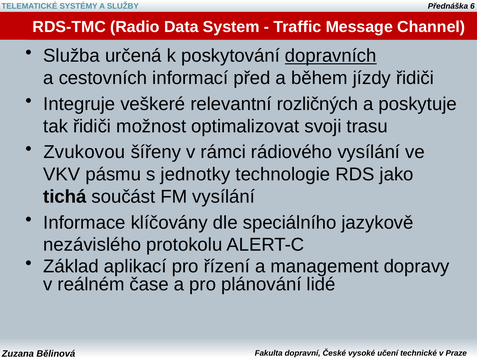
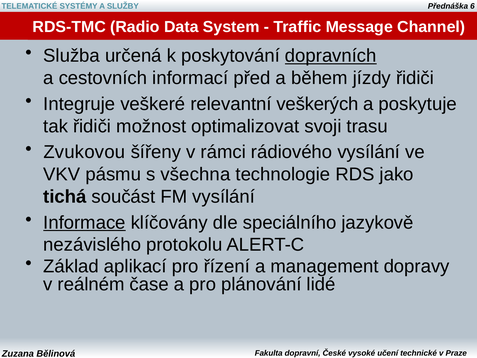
rozličných: rozličných -> veškerých (317, 104)
jednotky: jednotky -> všechna (195, 174)
Informace underline: none -> present (84, 222)
